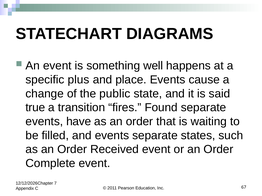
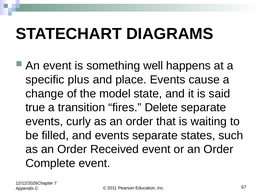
public: public -> model (115, 94)
Found: Found -> Delete (161, 108)
have: have -> curly (79, 122)
